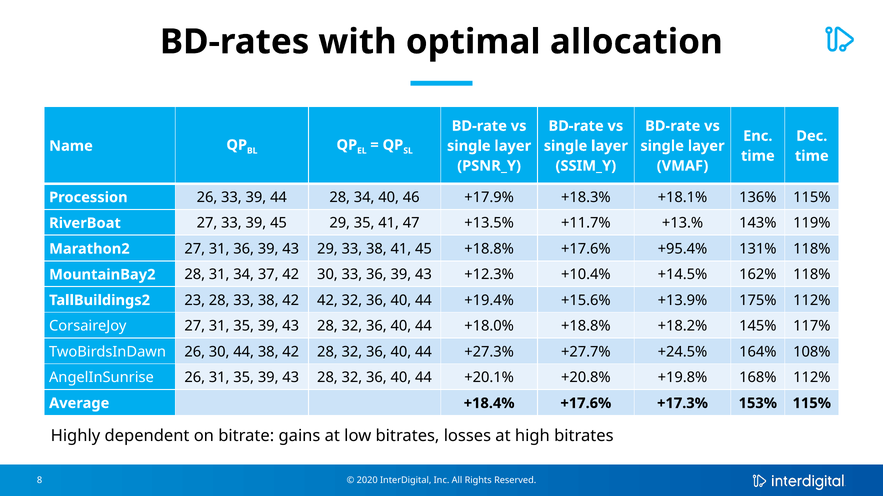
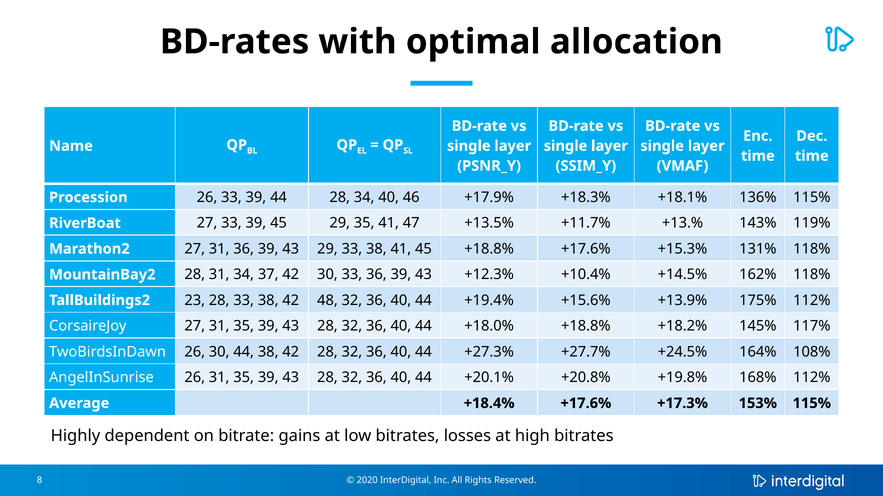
+95.4%: +95.4% -> +15.3% (683, 249)
42 42: 42 -> 48 (327, 301)
